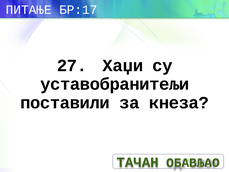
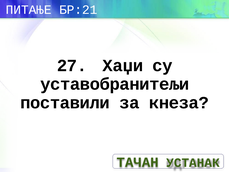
БР:17: БР:17 -> БР:21 (78, 10)
ОБАВЉАО: ОБАВЉАО -> УСТАНАК (193, 162)
